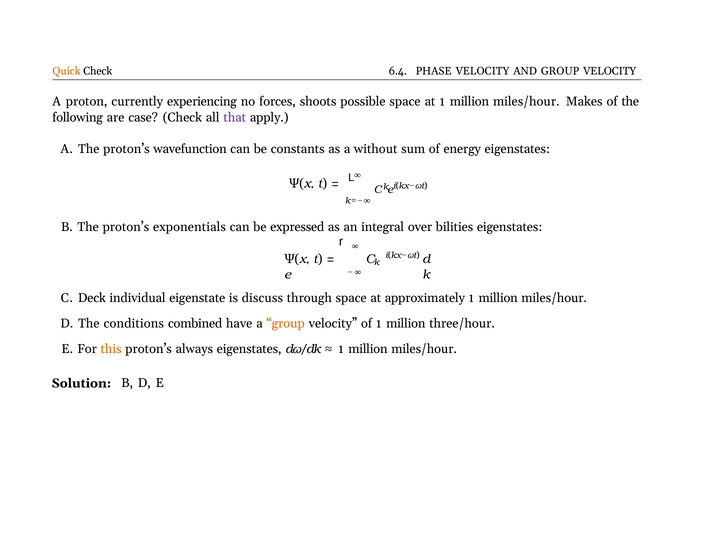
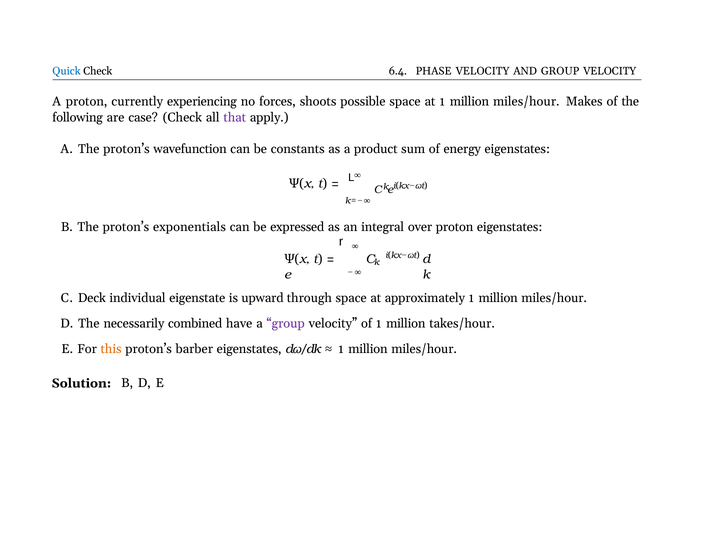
Quick colour: orange -> blue (66, 71)
without: without -> product (376, 149)
over bilities: bilities -> proton (455, 227)
discuss: discuss -> upward (262, 298)
conditions: conditions -> necessarily (134, 324)
group colour: orange -> purple (286, 324)
three/hour: three/hour -> takes/hour (462, 324)
always: always -> barber (194, 349)
